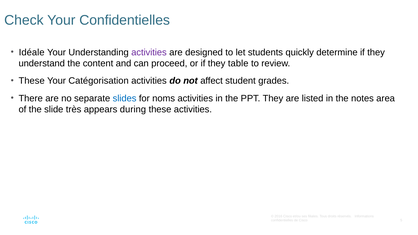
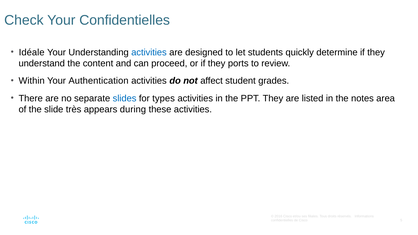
activities colour: purple -> blue (149, 52)
table: table -> ports (238, 64)
These: These -> Within (32, 81)
Catégorisation: Catégorisation -> Authentication (99, 81)
noms: noms -> types (164, 98)
